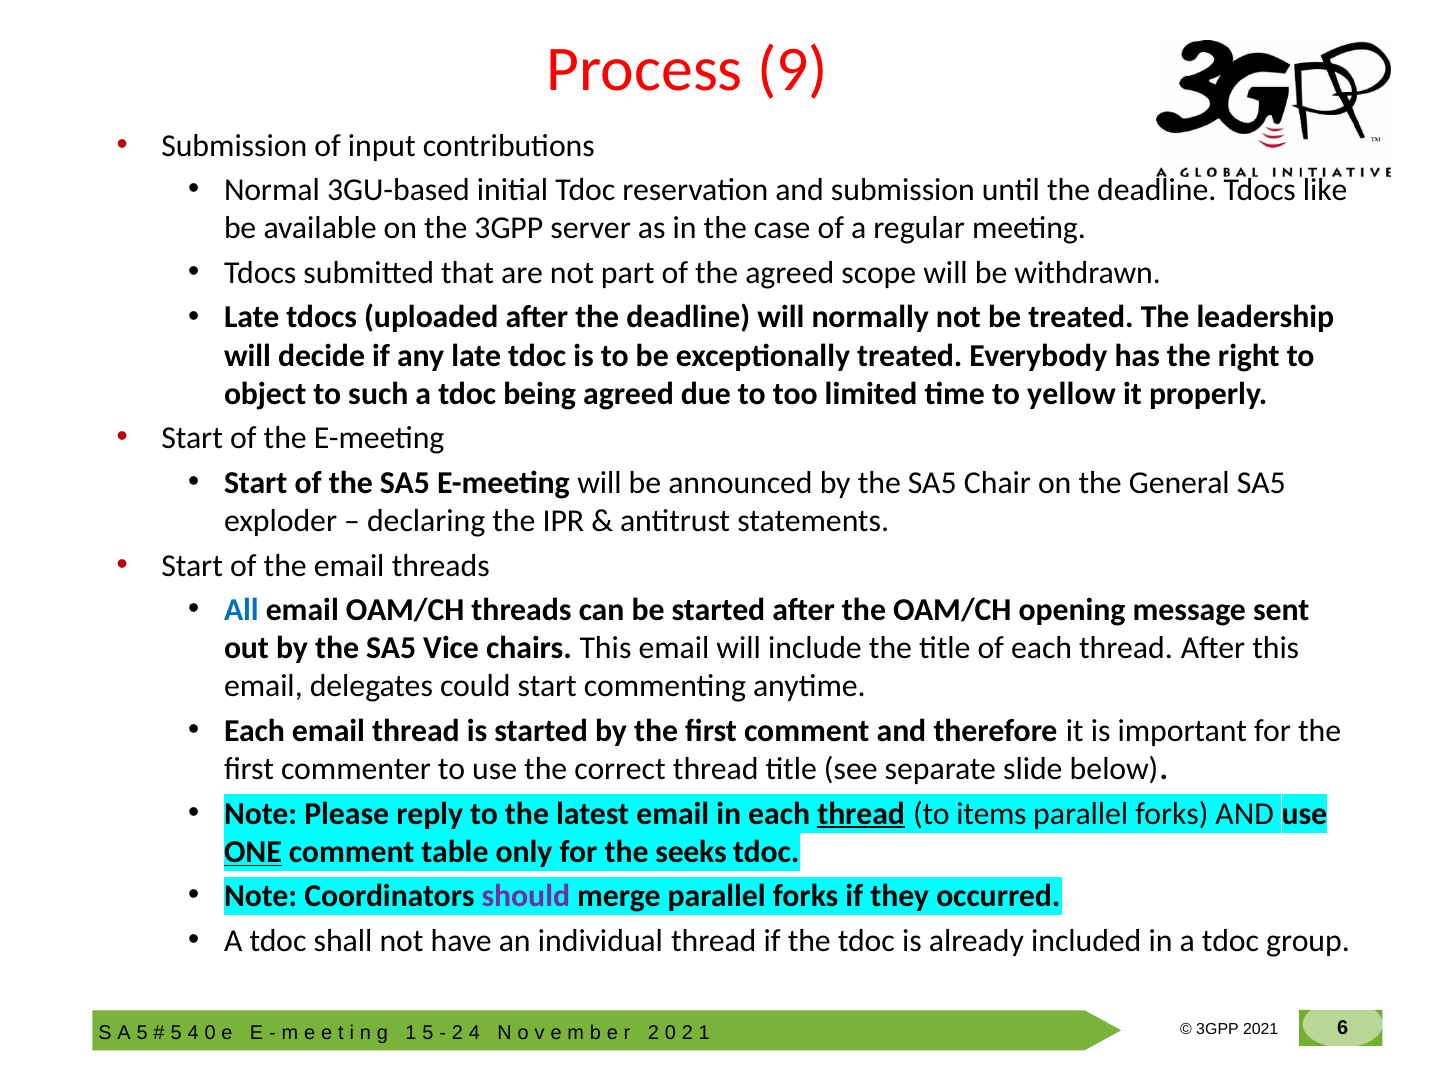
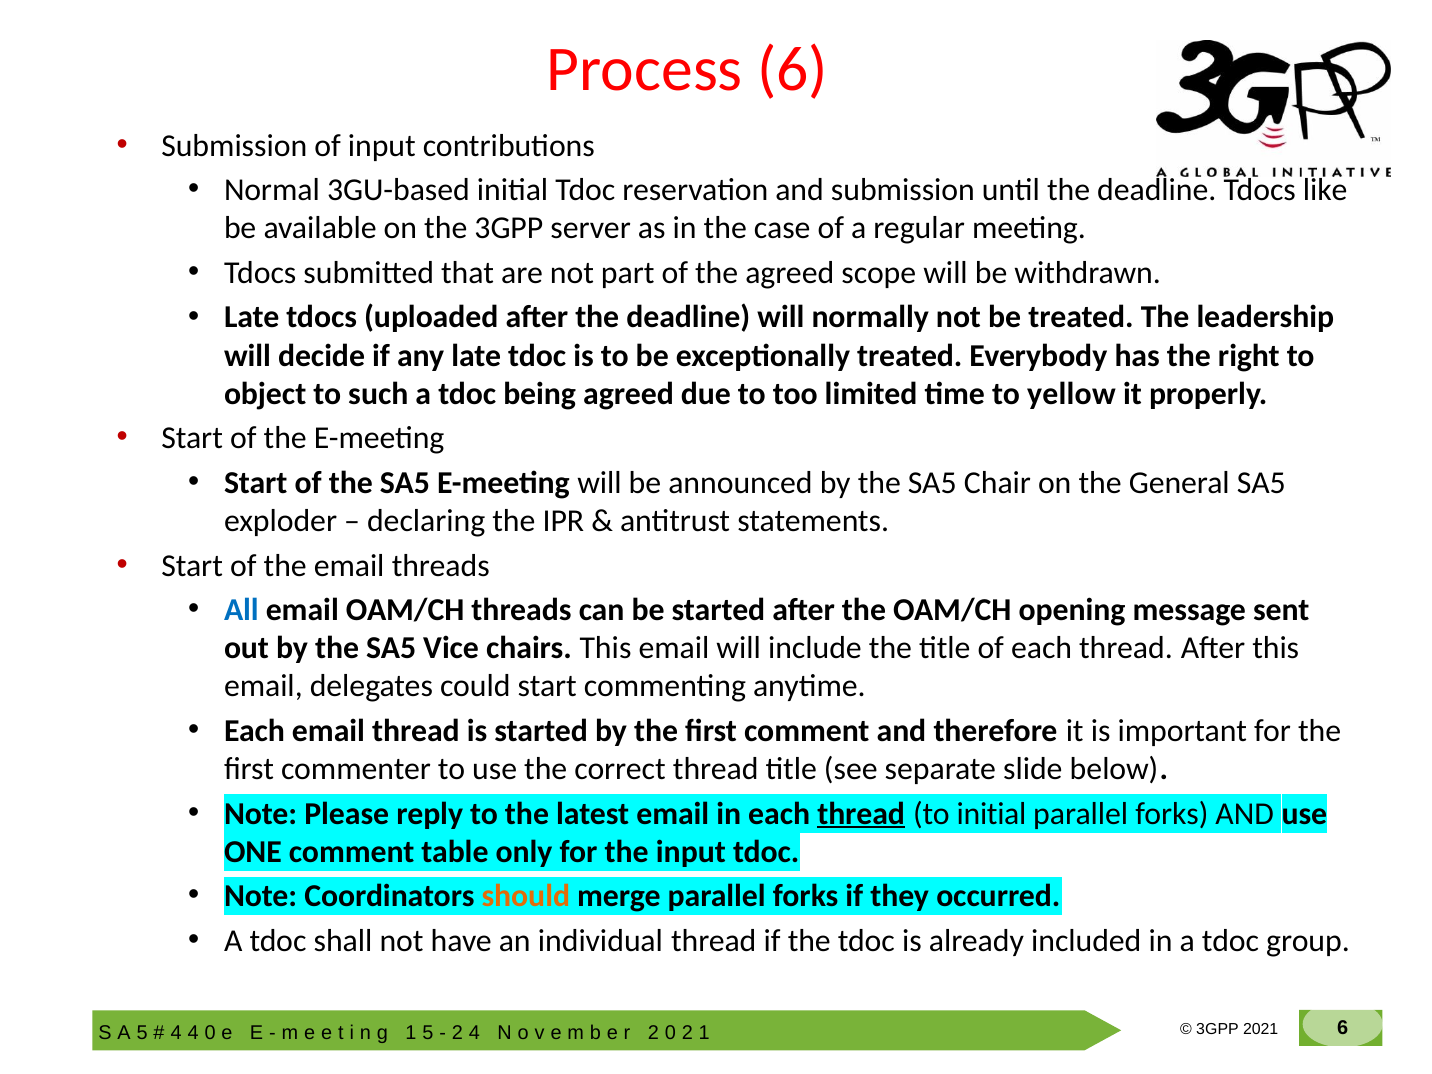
Process 9: 9 -> 6 (793, 69)
to items: items -> initial (992, 814)
ONE underline: present -> none (253, 852)
the seeks: seeks -> input (691, 852)
should colour: purple -> orange (526, 896)
5: 5 -> 4 (176, 1033)
